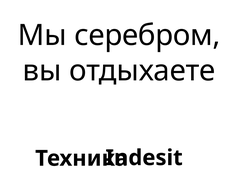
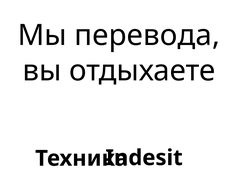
серебром: серебром -> перевода (147, 35)
